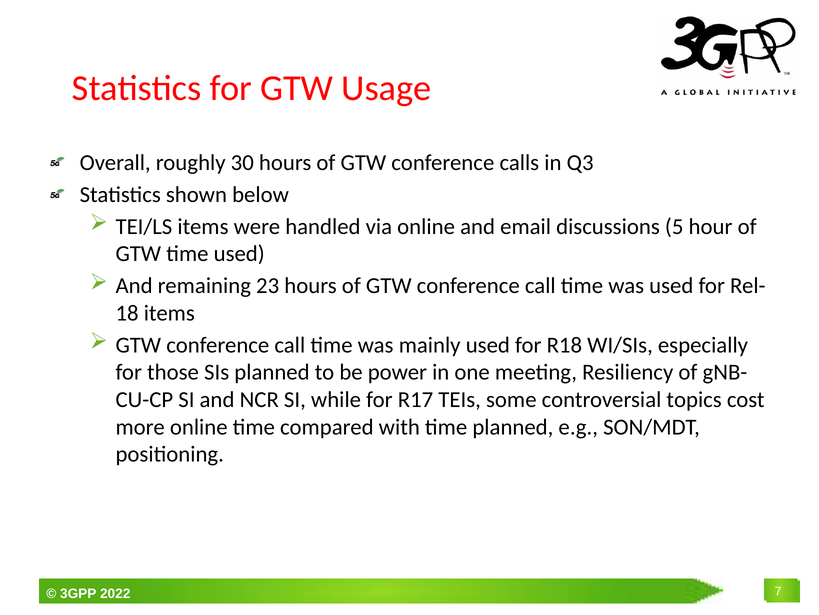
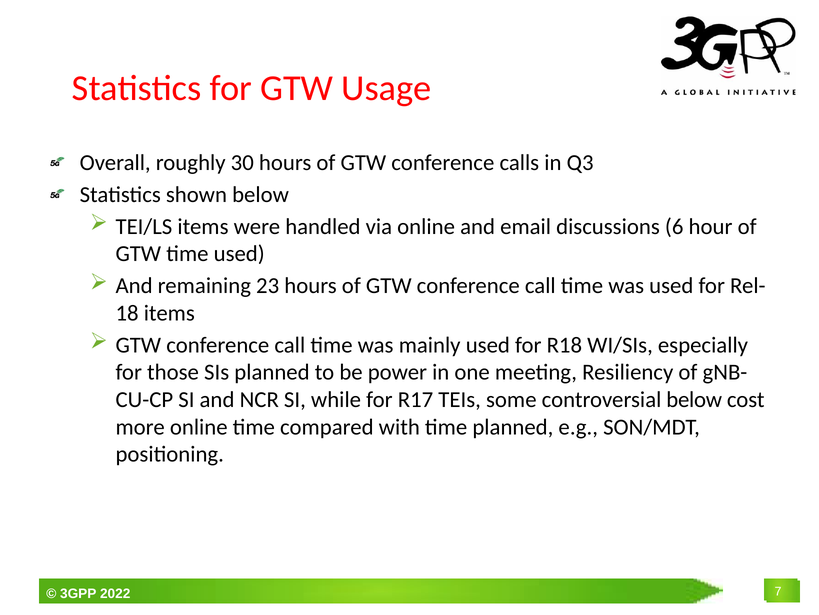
5: 5 -> 6 (674, 226)
controversial topics: topics -> below (694, 399)
